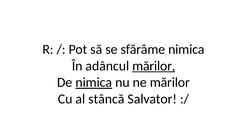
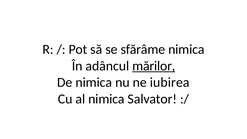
nimica underline: present -> none (94, 82)
ne mărilor: mărilor -> iubirea (170, 82)
al stâncă: stâncă -> nimica (106, 99)
